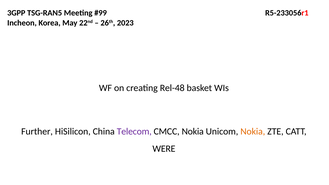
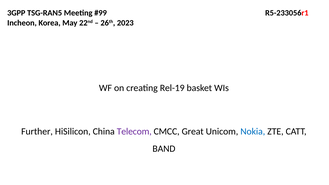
Rel-48: Rel-48 -> Rel-19 (172, 88)
CMCC Nokia: Nokia -> Great (193, 132)
Nokia colour: orange -> blue (253, 132)
WERE: WERE -> BAND (164, 149)
